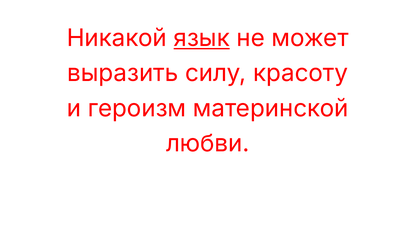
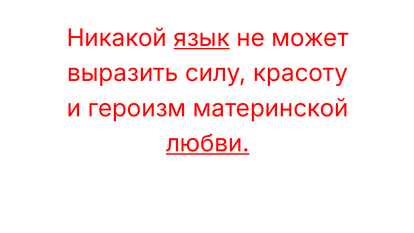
любви underline: none -> present (208, 143)
